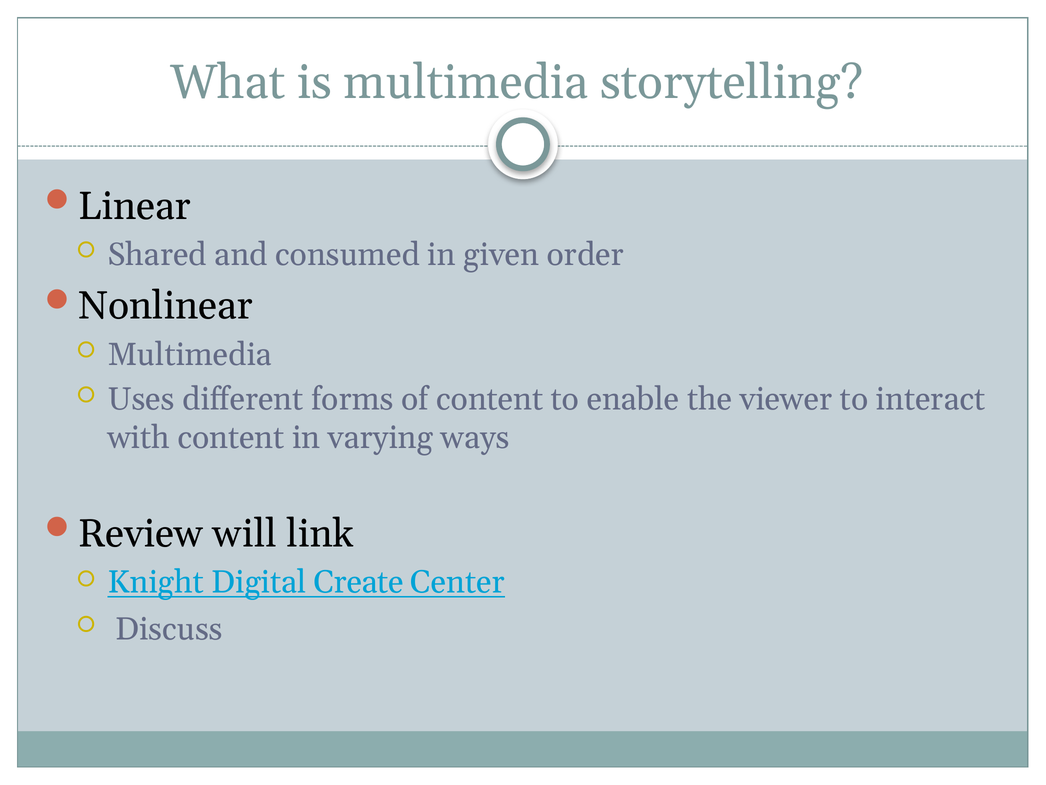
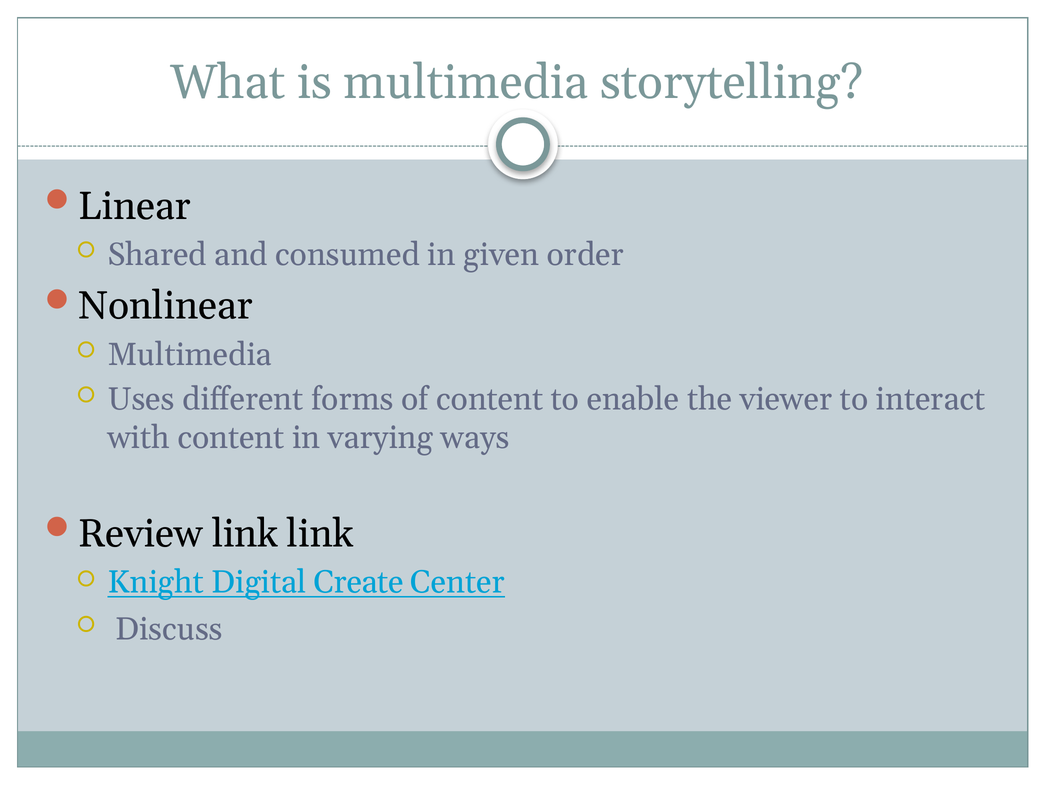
Review will: will -> link (245, 533)
